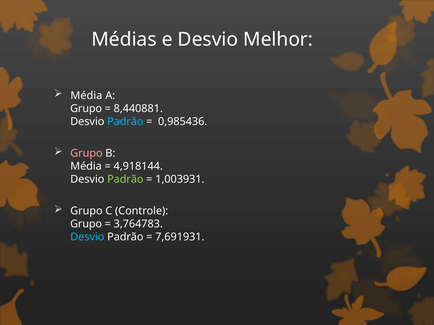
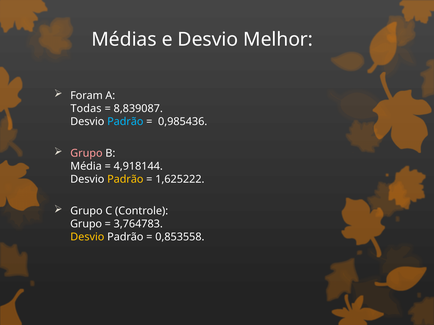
Média: Média -> Foram (87, 96)
Grupo: Grupo -> Todas (86, 109)
8,440881: 8,440881 -> 8,839087 (138, 109)
Padrão colour: light green -> yellow (125, 180)
1,003931: 1,003931 -> 1,625222 (180, 180)
Desvio colour: light blue -> yellow (87, 237)
7,691931: 7,691931 -> 0,853558 (180, 237)
